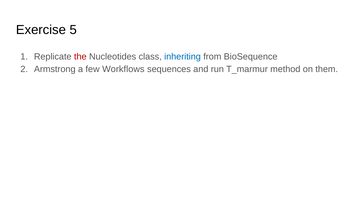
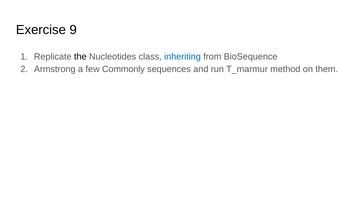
5: 5 -> 9 (73, 30)
the colour: red -> black (80, 57)
Workflows: Workflows -> Commonly (123, 69)
